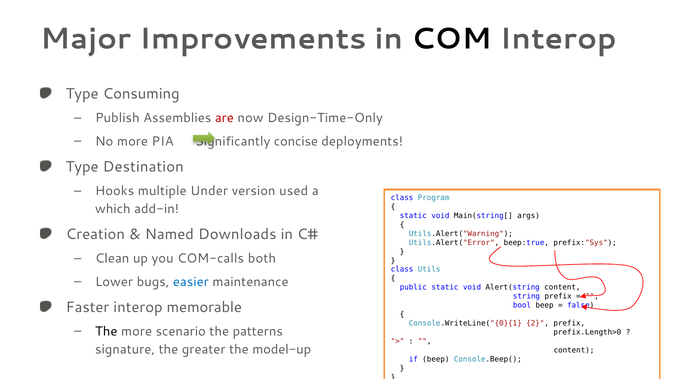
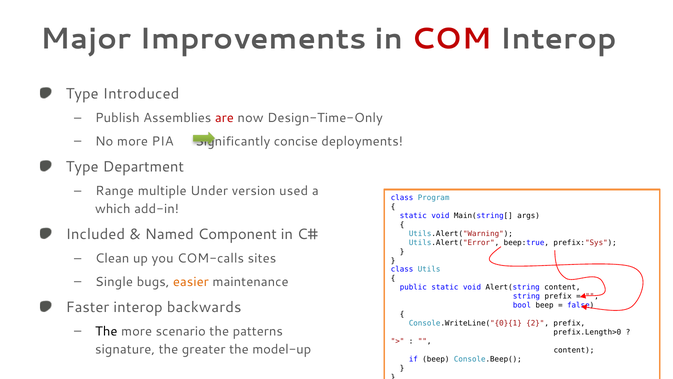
COM colour: black -> red (451, 39)
Consuming: Consuming -> Introduced (141, 94)
Destination: Destination -> Department (143, 167)
Hooks: Hooks -> Range (115, 191)
Creation: Creation -> Included (95, 234)
Downloads: Downloads -> Component (237, 234)
both: both -> sites (262, 258)
Lower: Lower -> Single (114, 281)
easier colour: blue -> orange (191, 281)
memorable: memorable -> backwards (204, 307)
